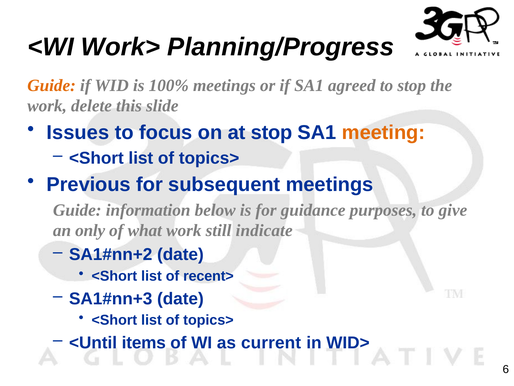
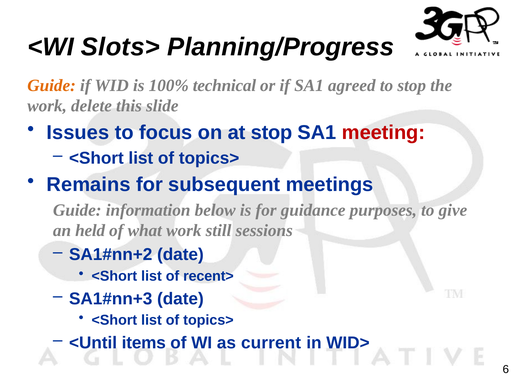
Work>: Work> -> Slots> (120, 47)
100% meetings: meetings -> technical (224, 85)
meeting colour: orange -> red (384, 132)
Previous: Previous -> Remains (89, 184)
only: only -> held (90, 230)
indicate: indicate -> sessions (264, 230)
